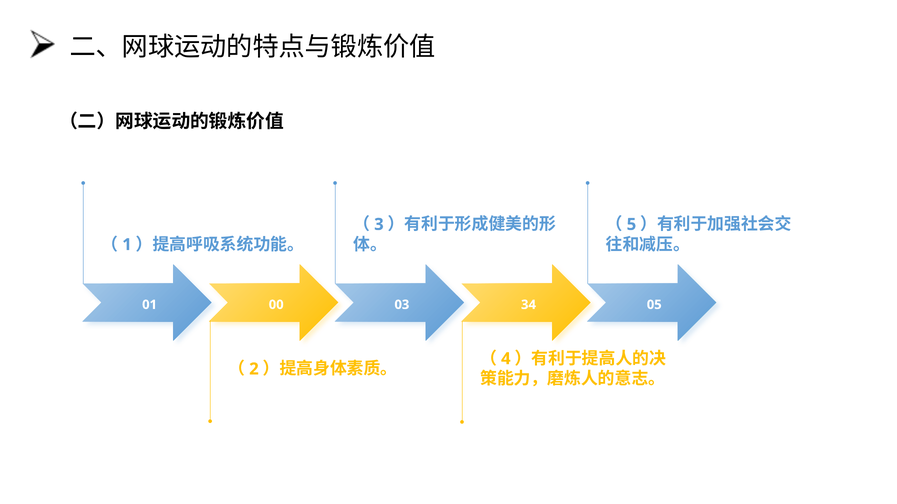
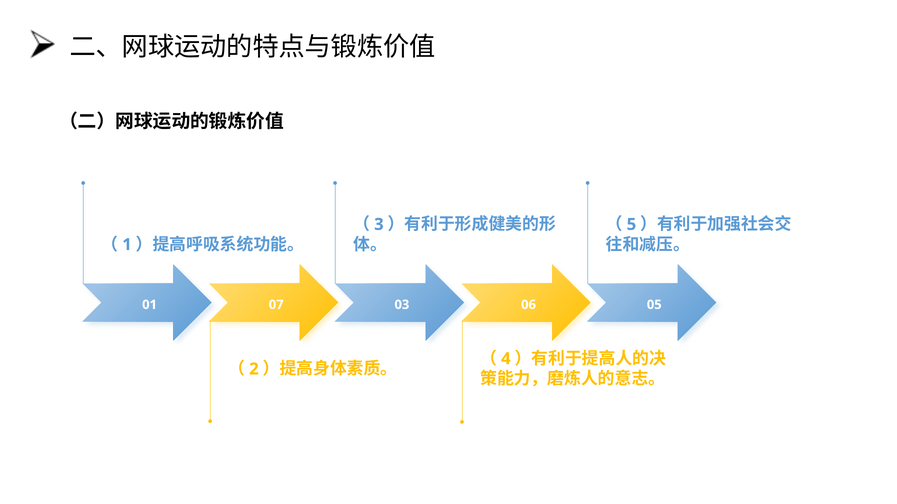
00: 00 -> 07 (276, 305)
34: 34 -> 06 (529, 305)
